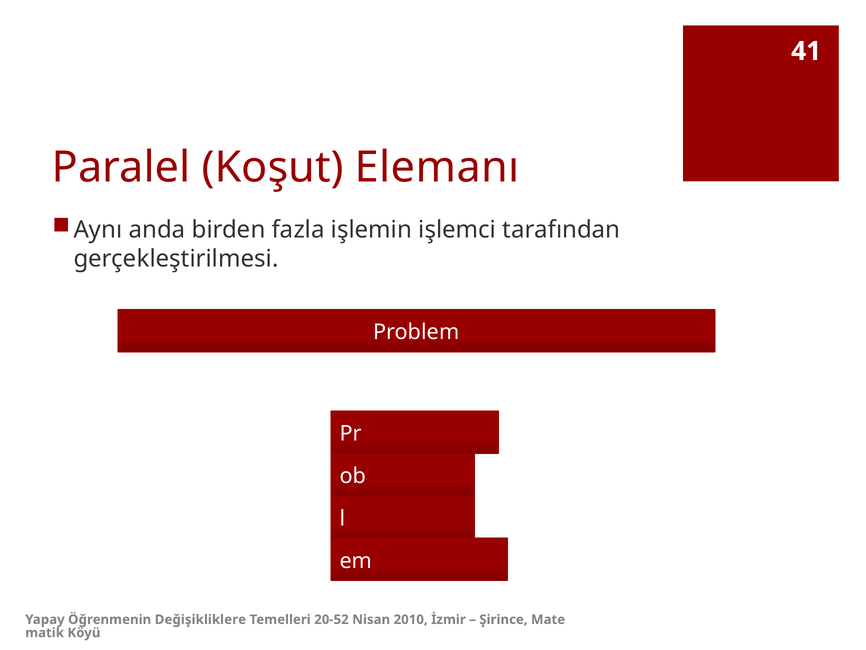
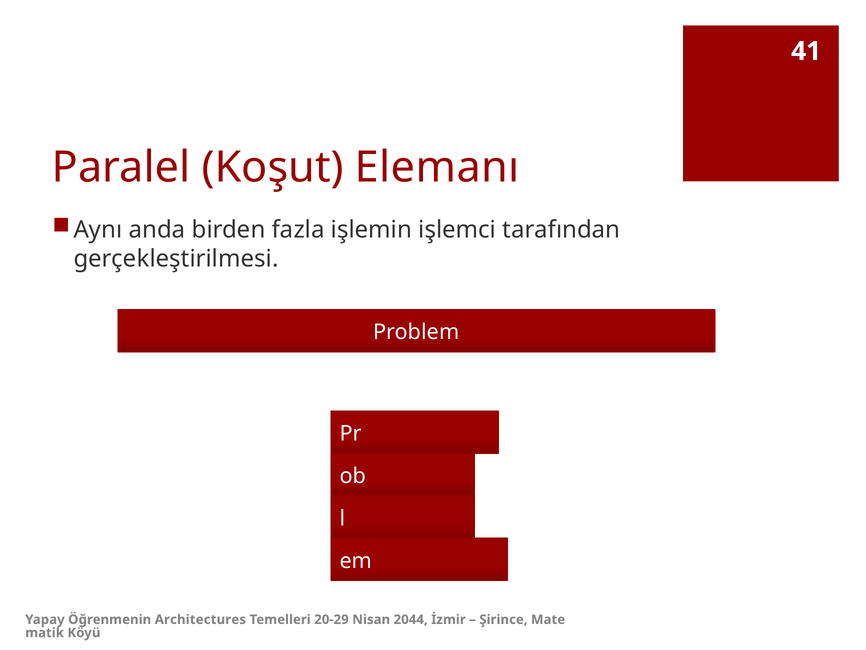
Değişikliklere: Değişikliklere -> Architectures (200, 619)
20-52: 20-52 -> 20-29 (331, 619)
2010: 2010 -> 2044 (411, 619)
